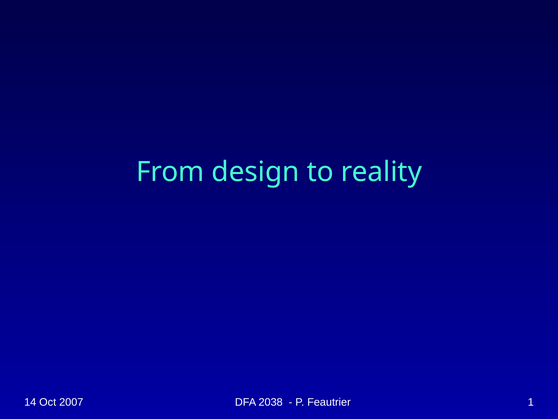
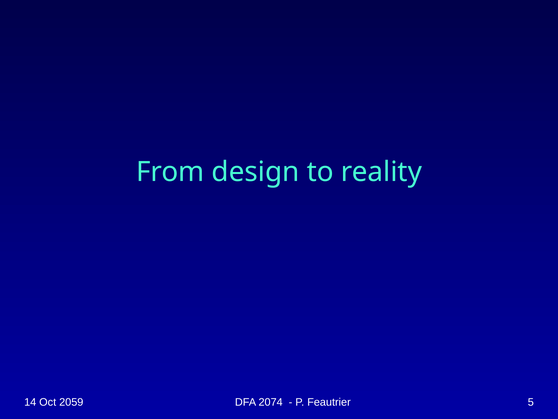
2007: 2007 -> 2059 (71, 402)
2038: 2038 -> 2074 (271, 402)
1: 1 -> 5 (531, 402)
